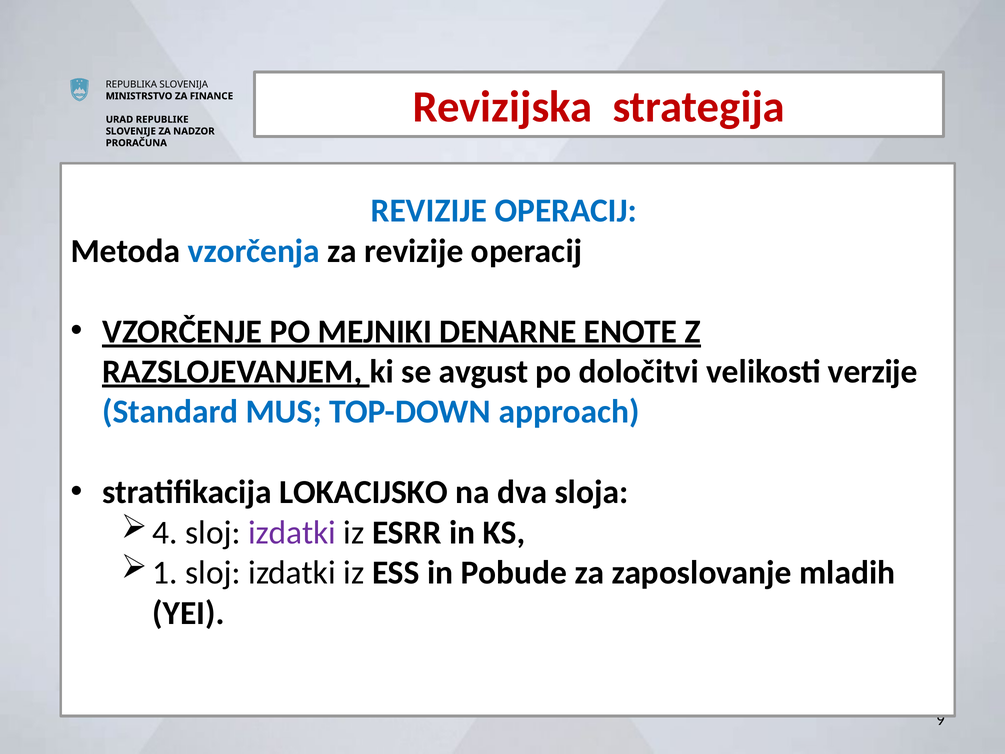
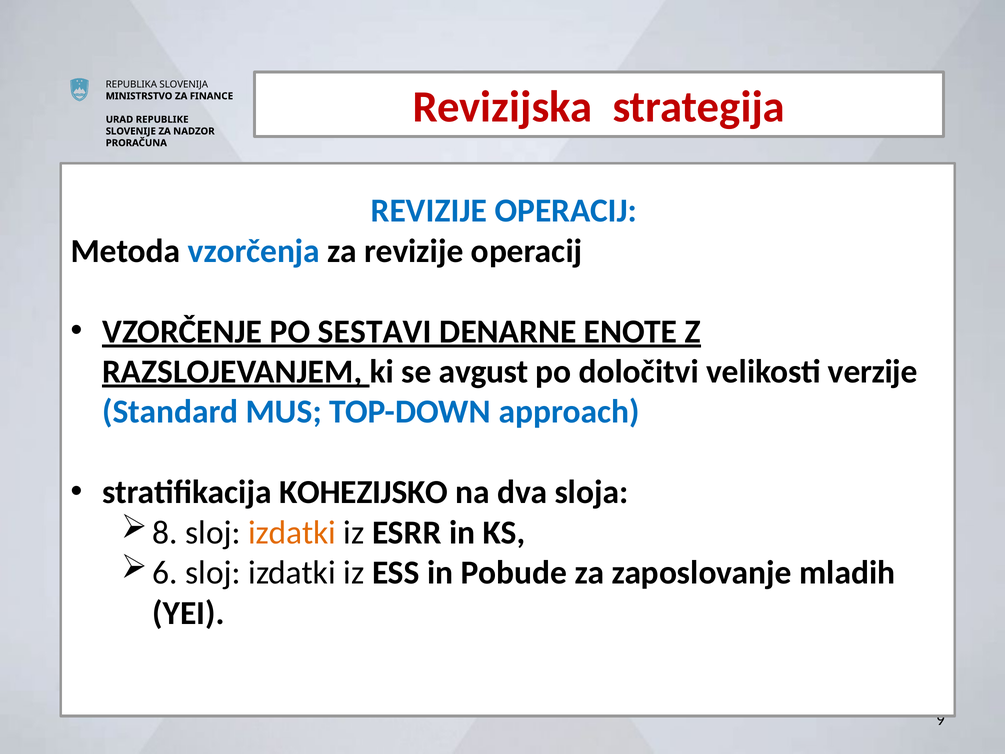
MEJNIKI: MEJNIKI -> SESTAVI (375, 331)
LOKACIJSKO: LOKACIJSKO -> KOHEZIJSKO (364, 492)
4: 4 -> 8 (165, 532)
izdatki colour: purple -> orange (292, 532)
1: 1 -> 6 (165, 573)
